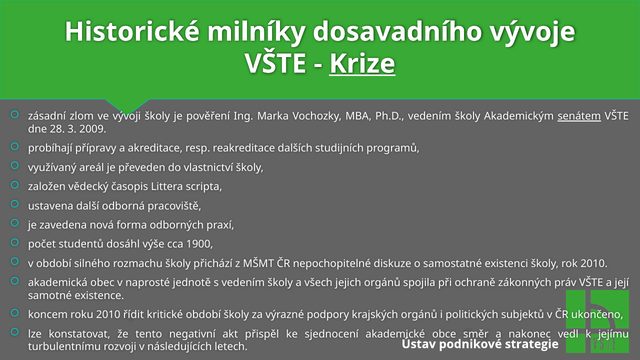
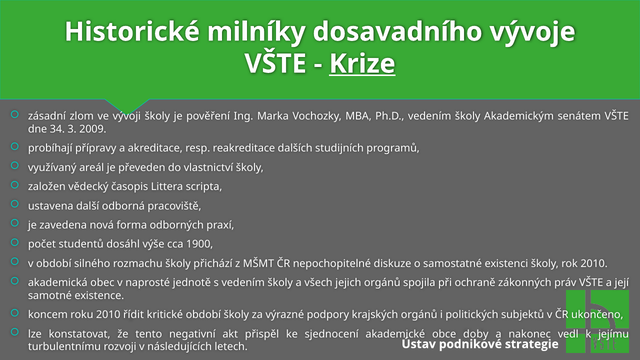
senátem underline: present -> none (579, 116)
28: 28 -> 34 (57, 129)
směr: směr -> doby (476, 334)
